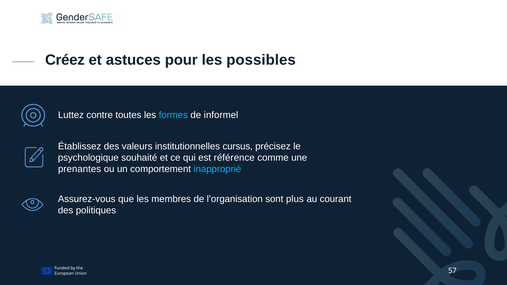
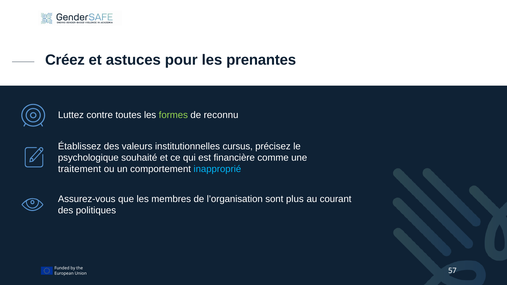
possibles: possibles -> prenantes (261, 60)
formes colour: light blue -> light green (173, 115)
informel: informel -> reconnu (221, 115)
référence: référence -> financière (234, 158)
prenantes: prenantes -> traitement (80, 169)
